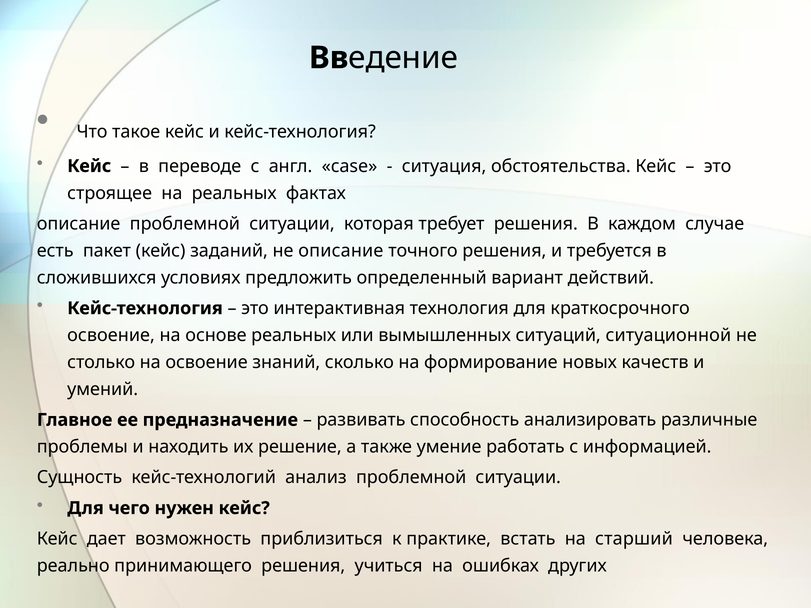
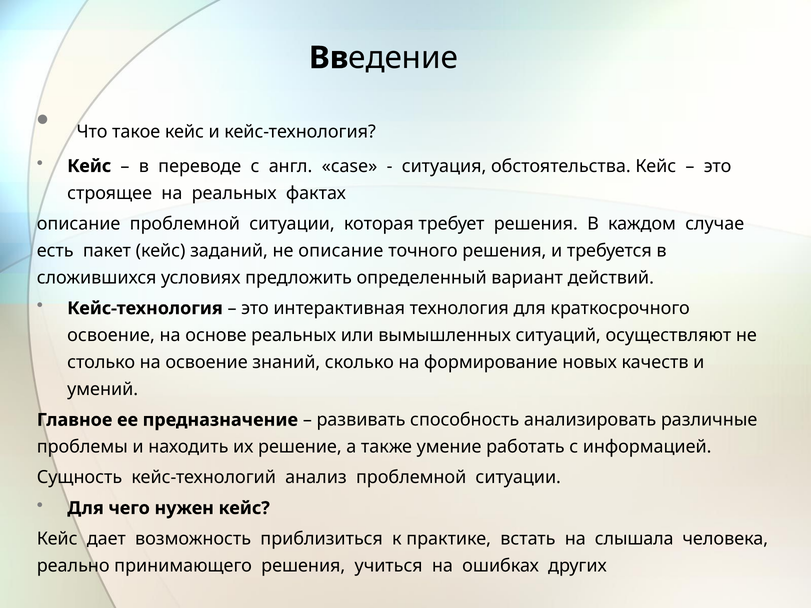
ситуационной: ситуационной -> осуществляют (668, 335)
старший: старший -> слышала (634, 539)
